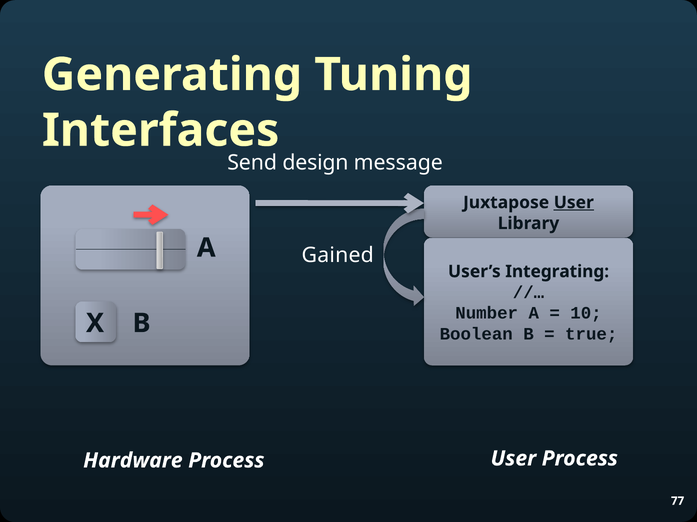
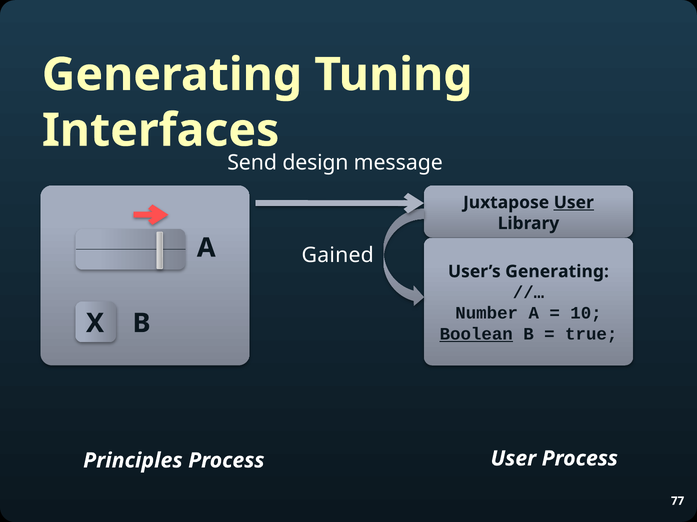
User’s Integrating: Integrating -> Generating (557, 272)
Boolean underline: none -> present (476, 335)
Hardware: Hardware -> Principles (133, 461)
